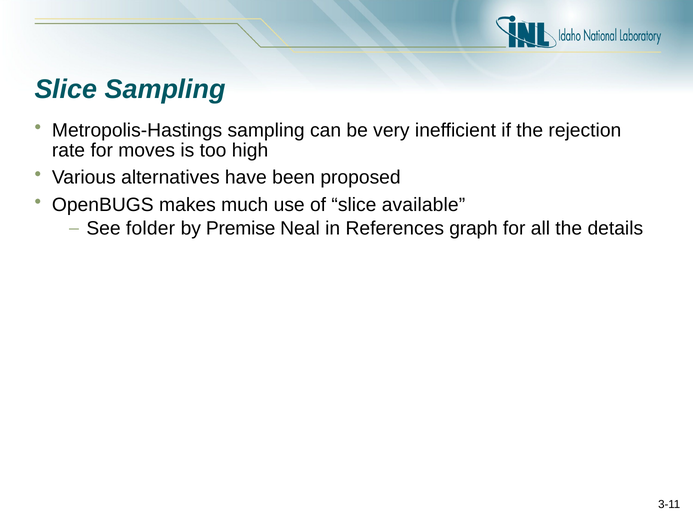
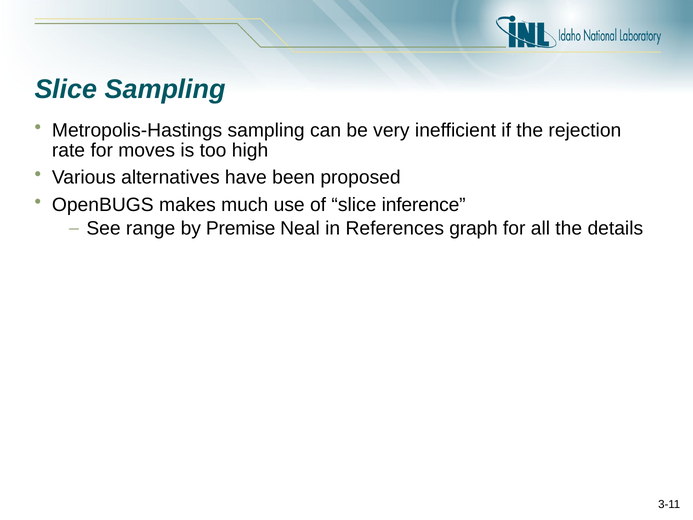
available: available -> inference (424, 205)
folder: folder -> range (151, 228)
